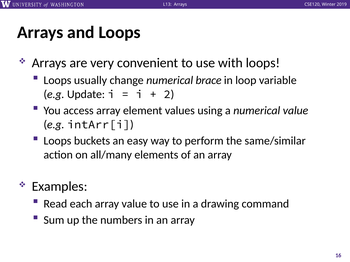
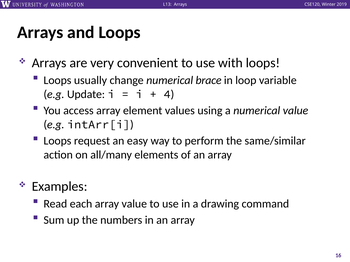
2: 2 -> 4 (167, 94)
buckets: buckets -> request (92, 141)
